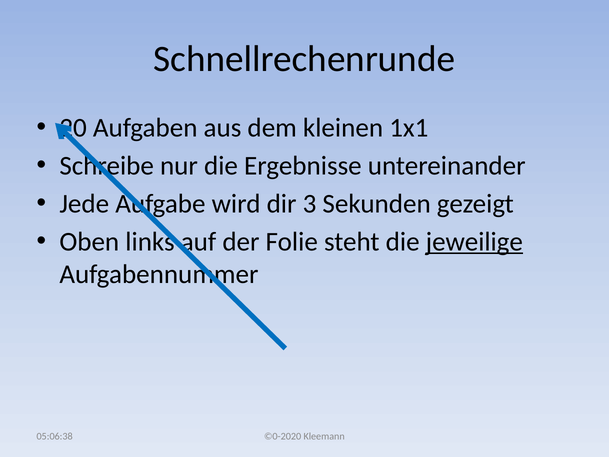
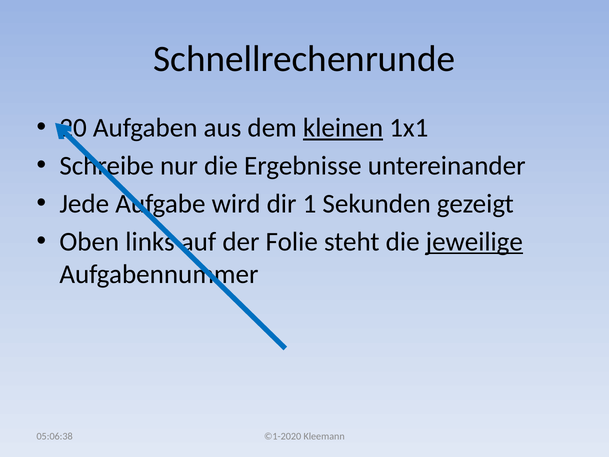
kleinen underline: none -> present (343, 128)
3: 3 -> 1 (310, 204)
©0-2020: ©0-2020 -> ©1-2020 (283, 436)
